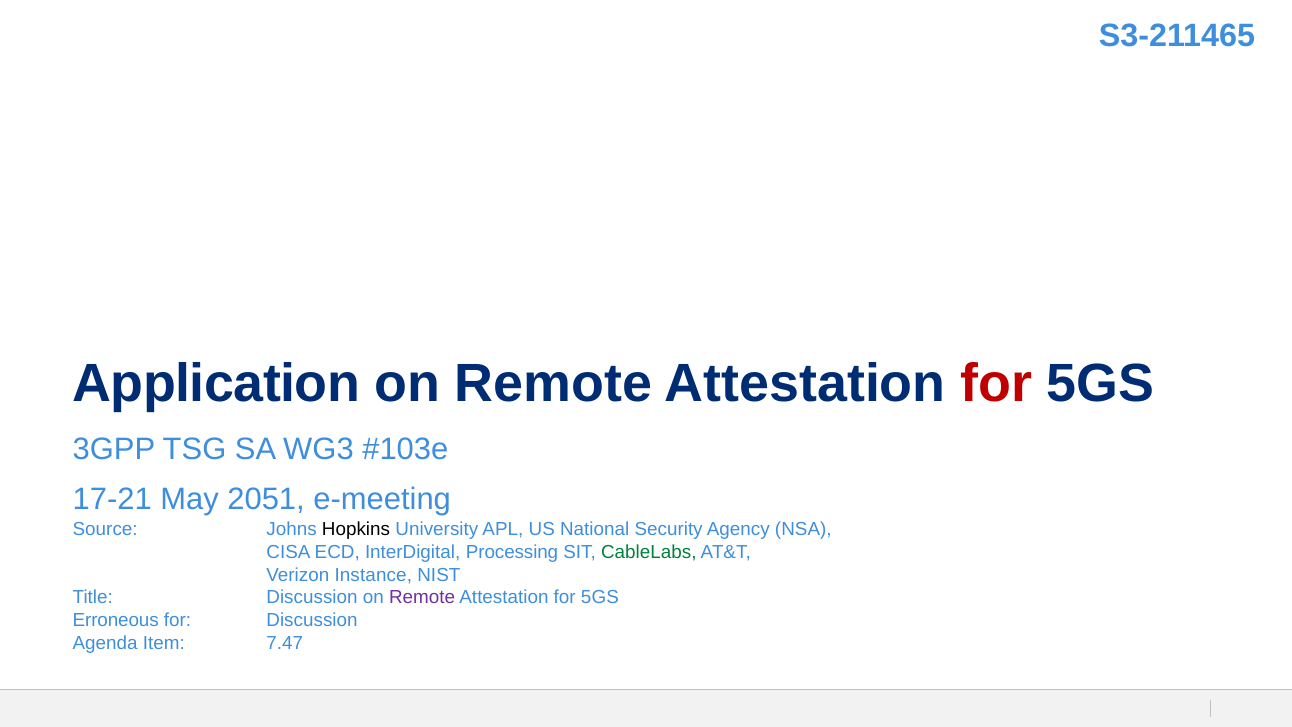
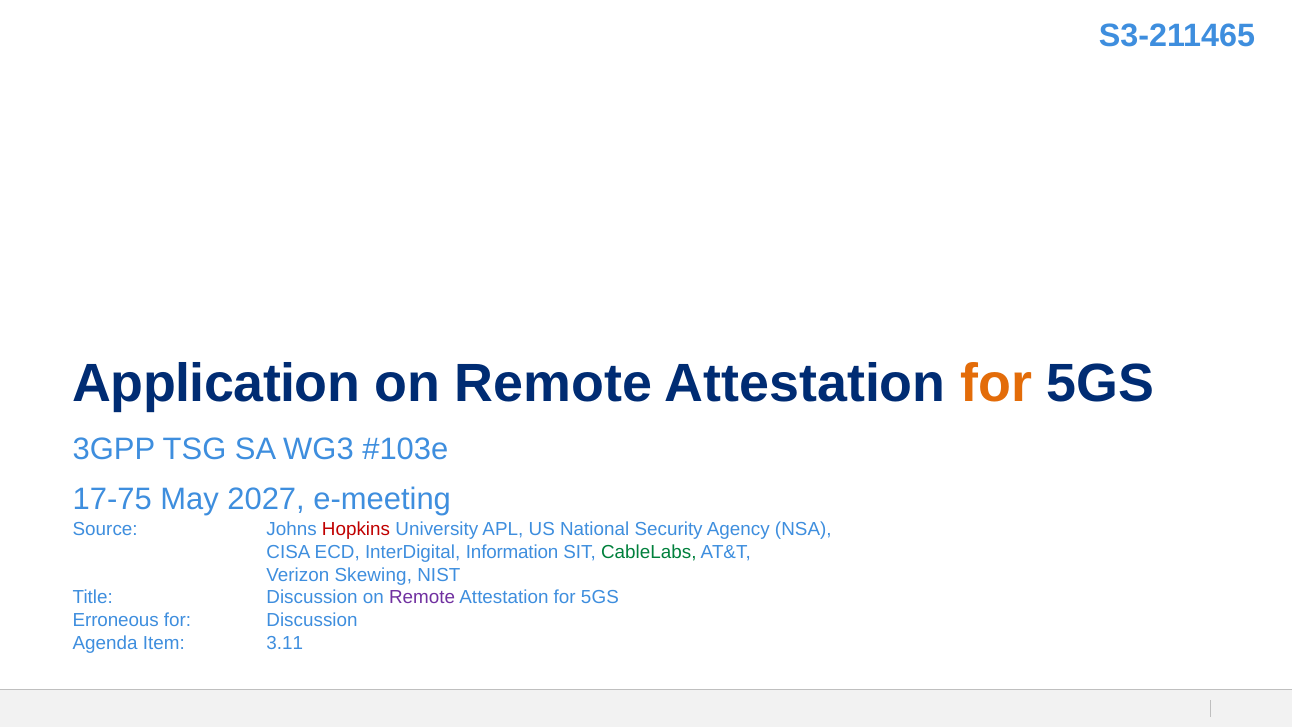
for colour: red -> orange (996, 383)
17-21: 17-21 -> 17-75 (112, 499)
2051: 2051 -> 2027 (266, 499)
Hopkins colour: black -> red (356, 529)
Processing: Processing -> Information (512, 552)
Instance: Instance -> Skewing (373, 575)
7.47: 7.47 -> 3.11 (285, 643)
